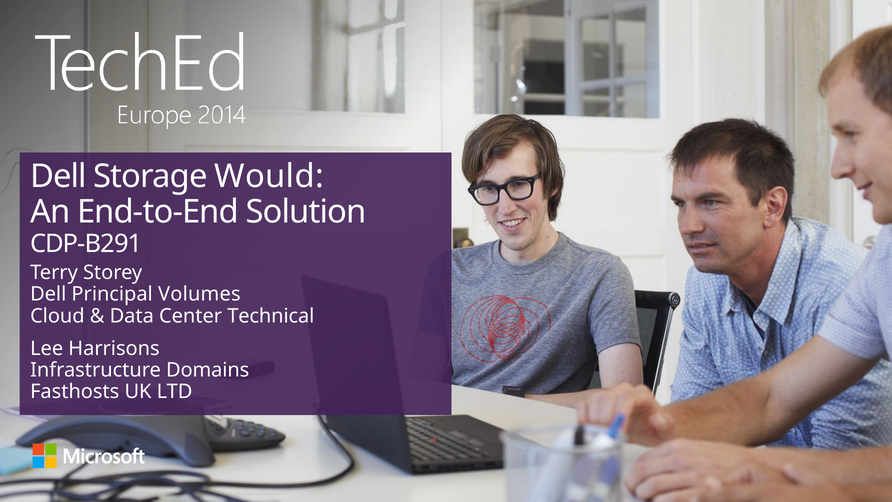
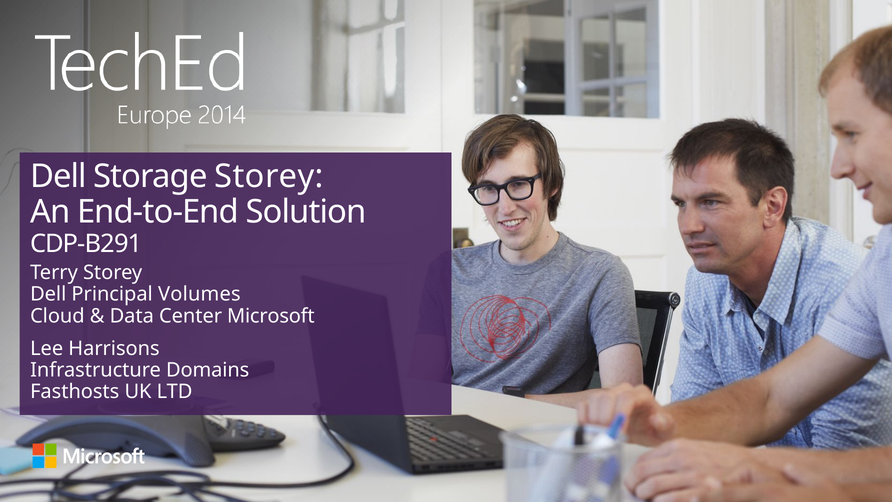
Storage Would: Would -> Storey (269, 177)
Technical: Technical -> Microsoft (271, 316)
